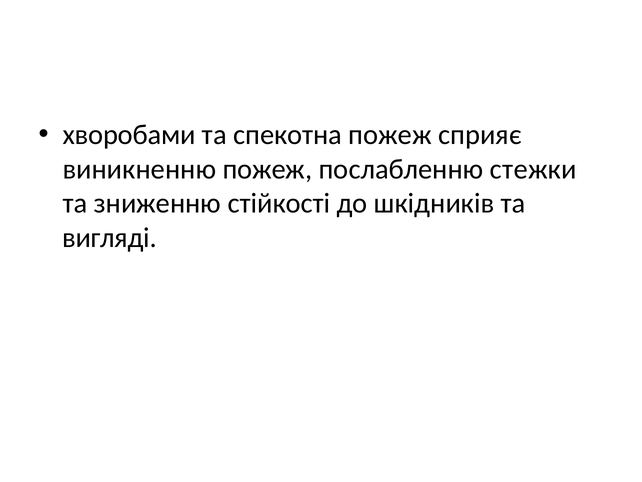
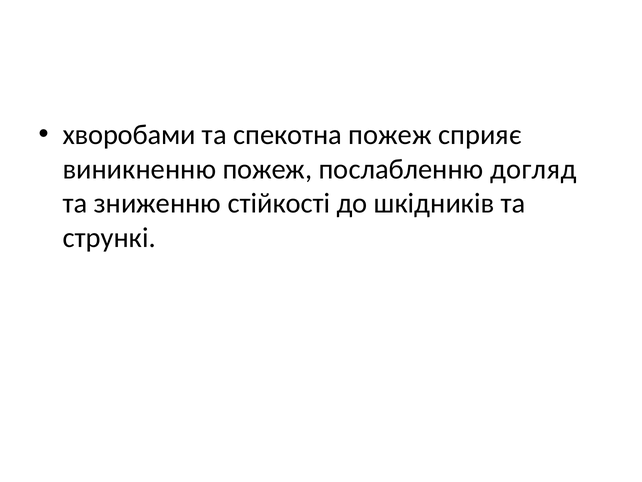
стежки: стежки -> догляд (533, 169)
вигляді: вигляді -> стрункі (109, 237)
